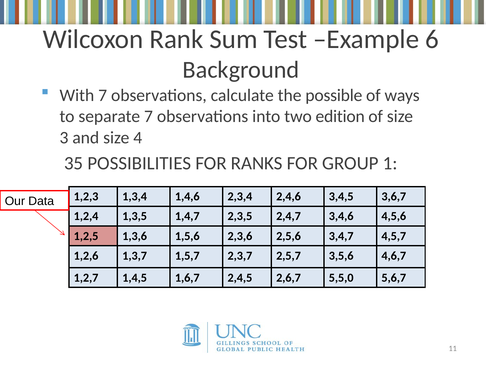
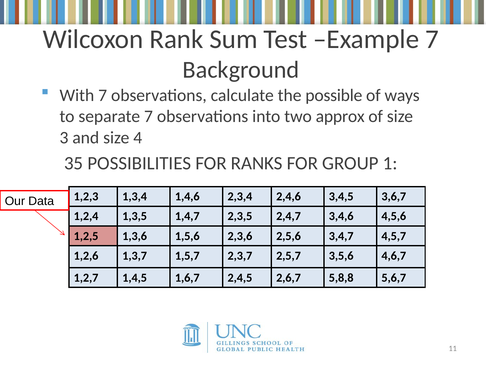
Example 6: 6 -> 7 (432, 39)
edition: edition -> approx (340, 116)
5,5,0: 5,5,0 -> 5,8,8 (341, 277)
